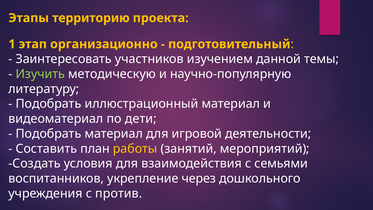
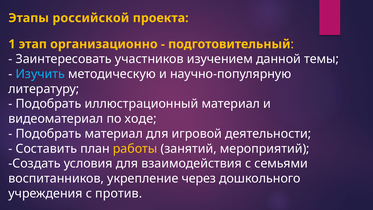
территорию: территорию -> российской (91, 18)
Изучить colour: light green -> light blue (40, 74)
дети: дети -> ходе (141, 119)
